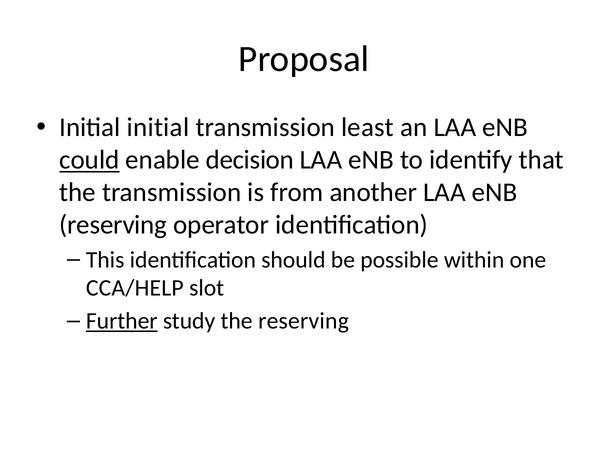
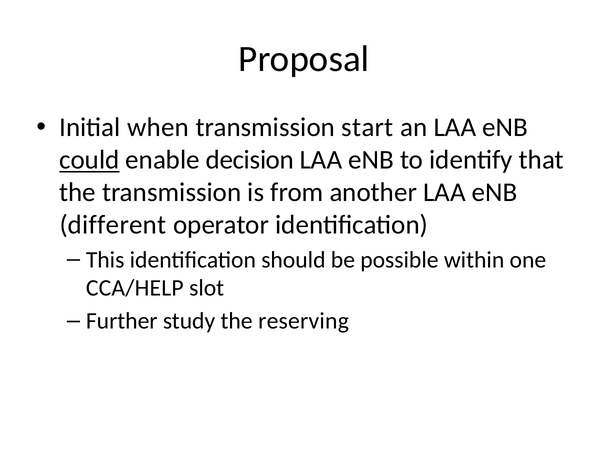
Initial initial: initial -> when (158, 128)
least: least -> start (367, 128)
reserving: reserving -> different (113, 225)
Further underline: present -> none (122, 321)
